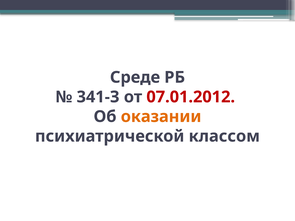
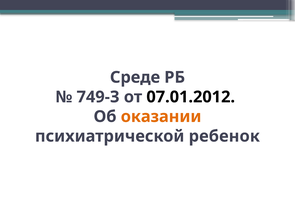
341-З: 341-З -> 749-З (98, 97)
07.01.2012 colour: red -> black (191, 97)
классом: классом -> ребенок (224, 136)
